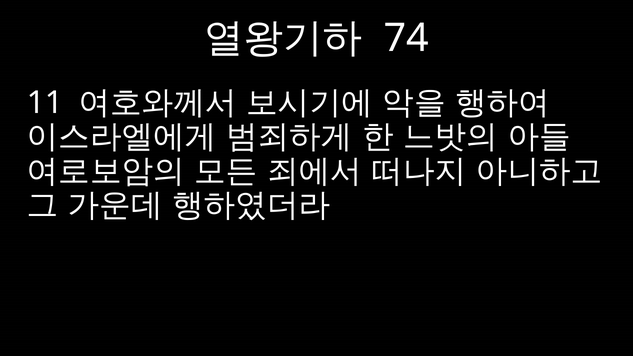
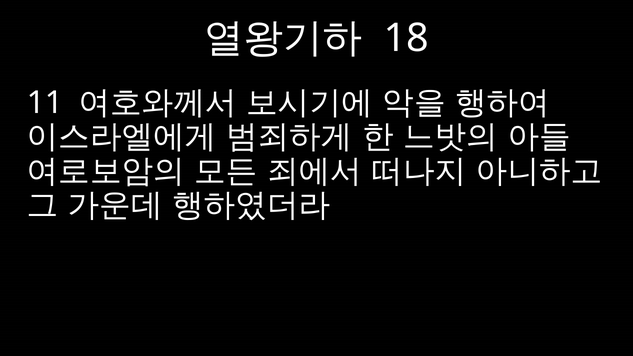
74: 74 -> 18 (406, 38)
